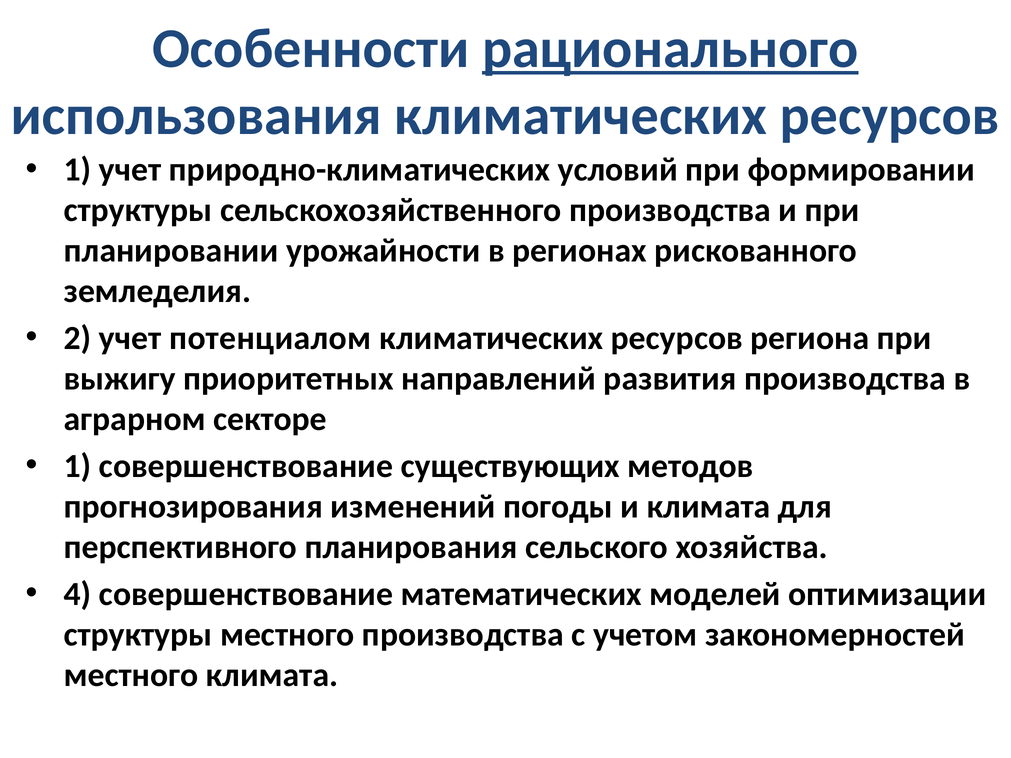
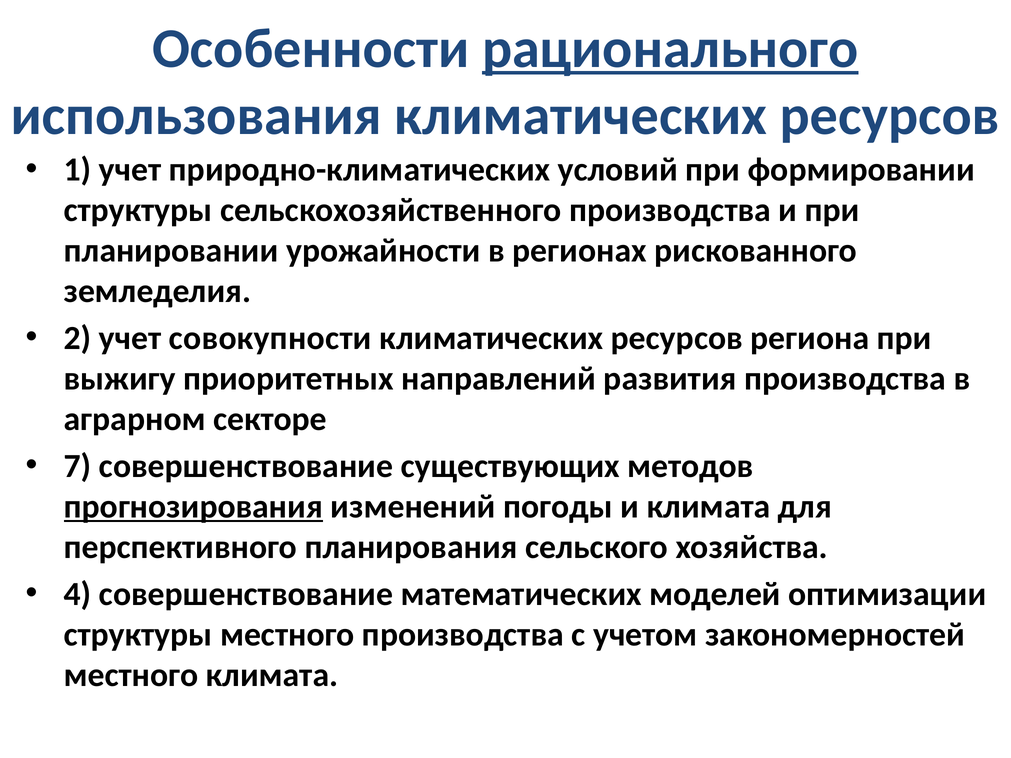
потенциалом: потенциалом -> совокупности (270, 338)
1: 1 -> 7 (78, 466)
прогнозирования underline: none -> present (193, 507)
